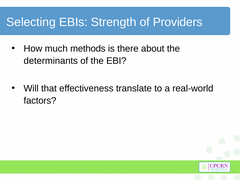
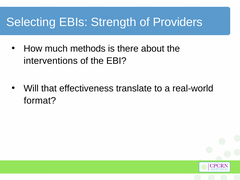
determinants: determinants -> interventions (51, 61)
factors: factors -> format (40, 101)
